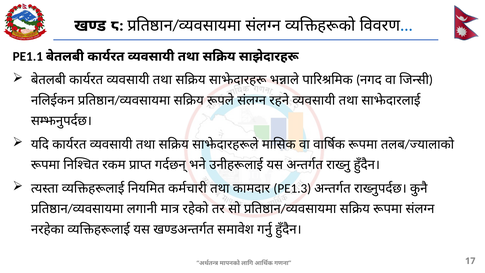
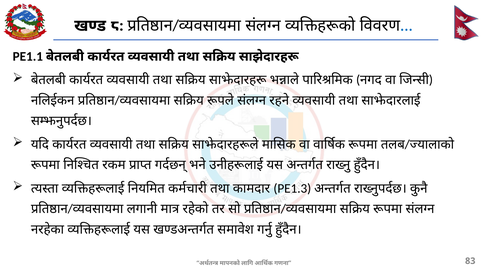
17: 17 -> 83 (470, 261)
